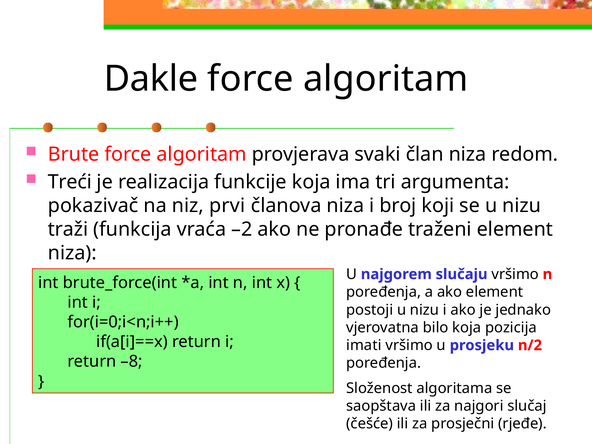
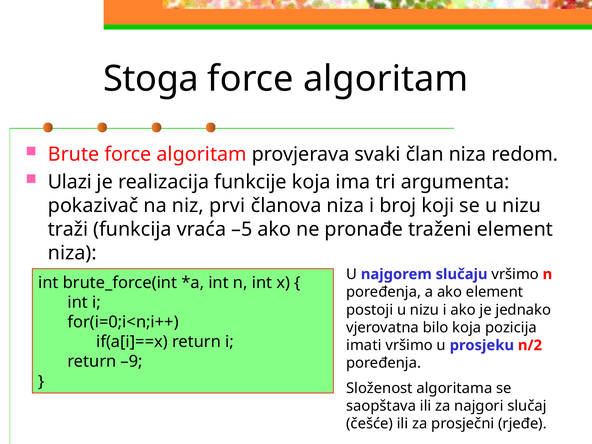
Dakle: Dakle -> Stoga (151, 79)
Treći: Treći -> Ulazi (70, 182)
–2: –2 -> –5 (242, 229)
–8: –8 -> –9 (132, 362)
